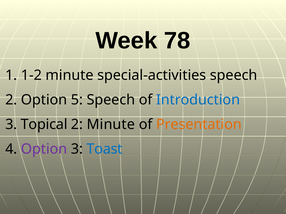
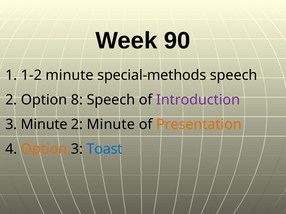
78: 78 -> 90 (177, 41)
special-activities: special-activities -> special-methods (152, 75)
5: 5 -> 8 (77, 100)
Introduction colour: blue -> purple (198, 100)
3 Topical: Topical -> Minute (44, 125)
Option colour: purple -> orange (44, 149)
